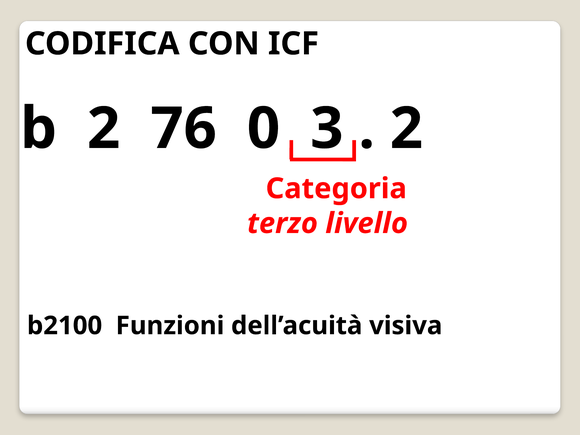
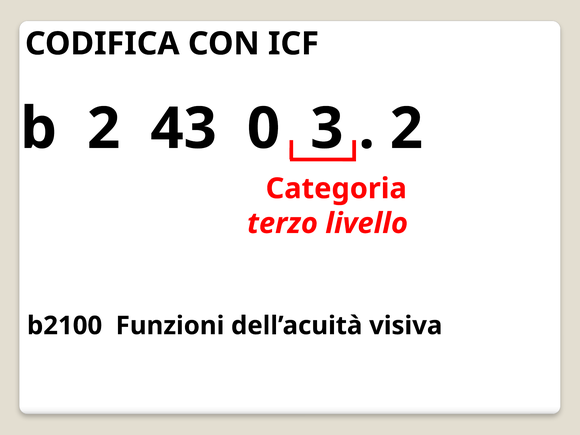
76: 76 -> 43 (184, 129)
